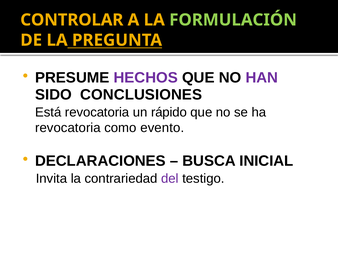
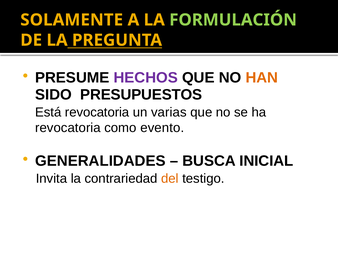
CONTROLAR: CONTROLAR -> SOLAMENTE (72, 20)
HAN colour: purple -> orange (262, 78)
CONCLUSIONES: CONCLUSIONES -> PRESUPUESTOS (141, 95)
rápido: rápido -> varias (169, 113)
DECLARACIONES: DECLARACIONES -> GENERALIDADES (100, 161)
del colour: purple -> orange (170, 179)
